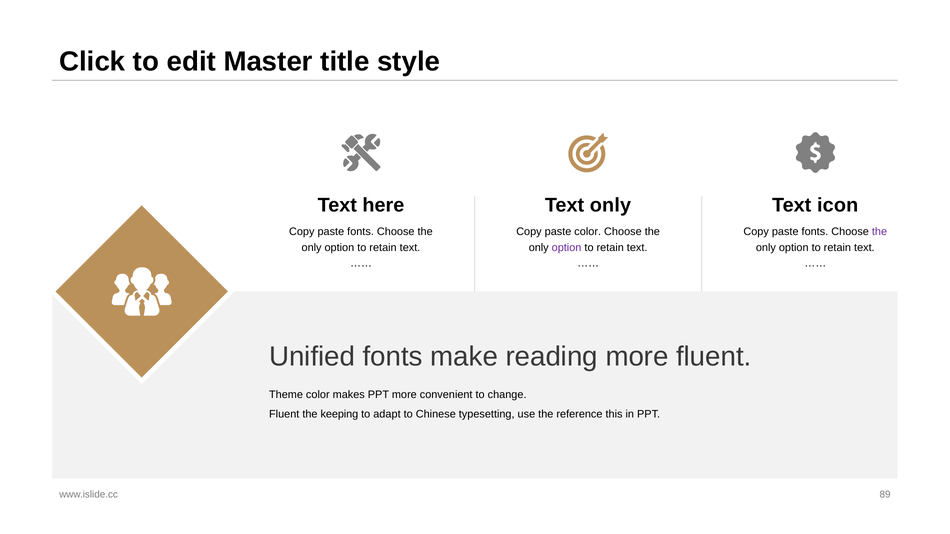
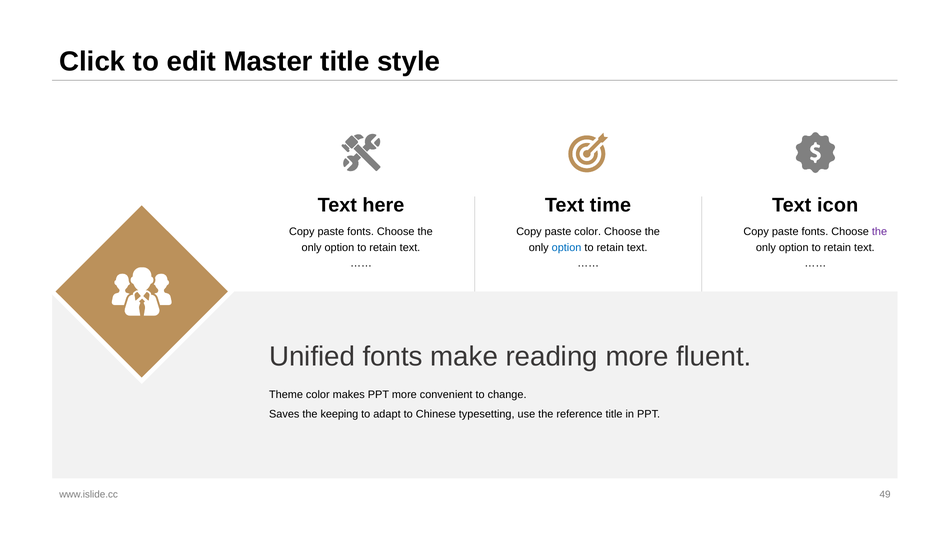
Text only: only -> time (610, 205)
option colour: purple -> blue (567, 248)
Fluent: Fluent -> Saves (284, 415)
reference this: this -> title (614, 415)
89: 89 -> 49 (885, 495)
